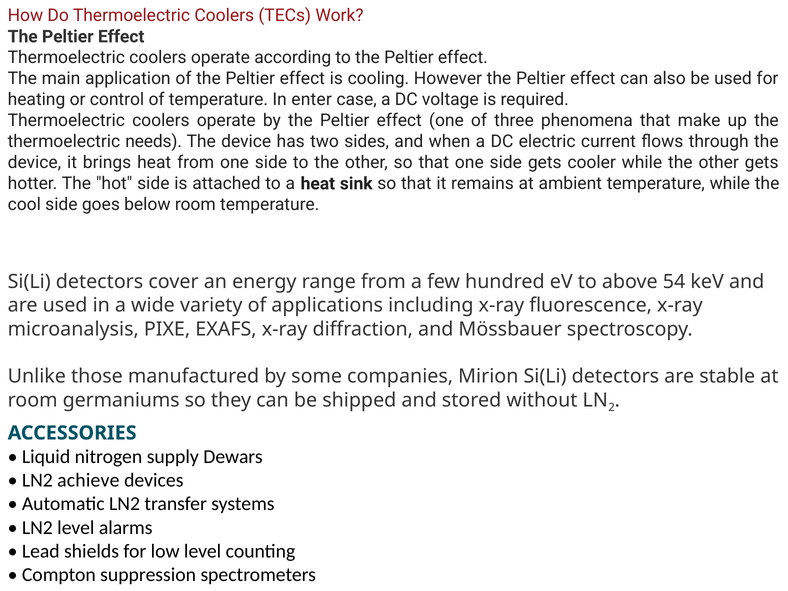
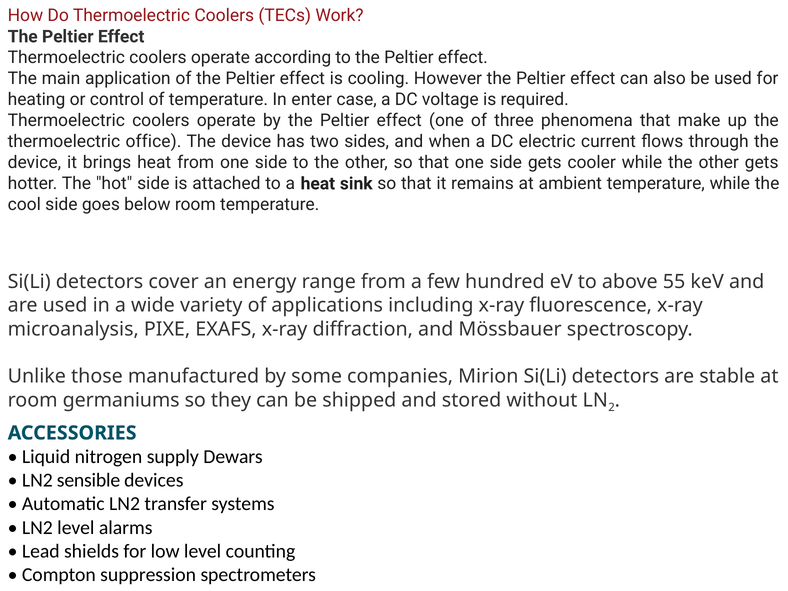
needs: needs -> office (154, 142)
54: 54 -> 55 (674, 282)
achieve: achieve -> sensible (89, 480)
